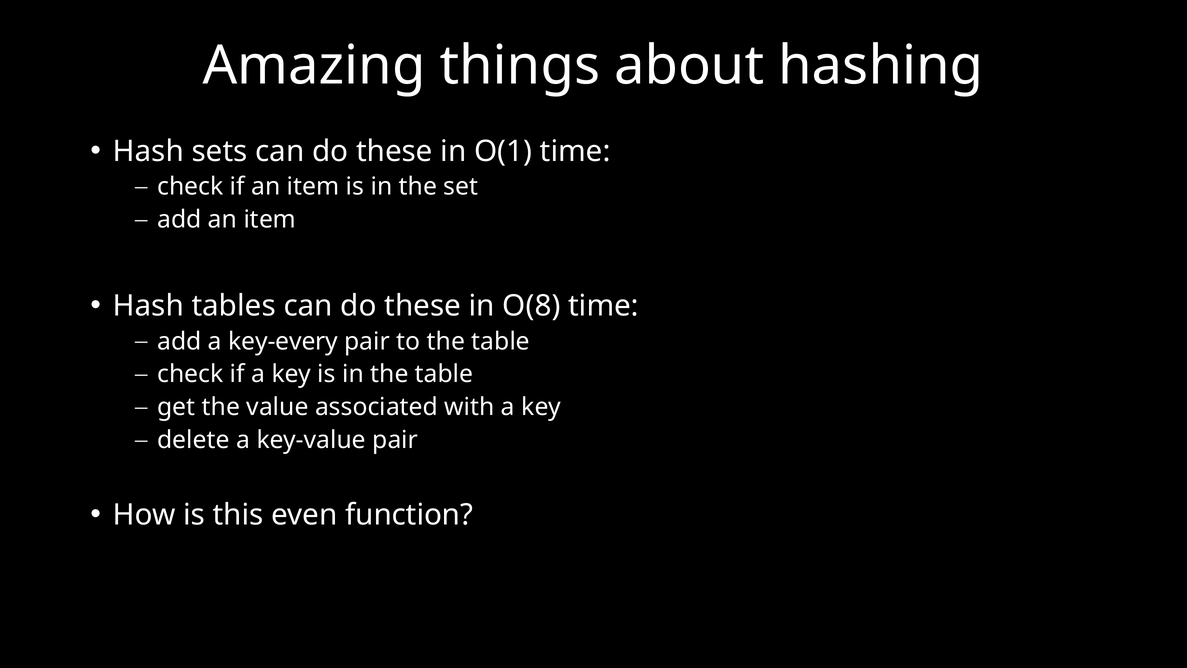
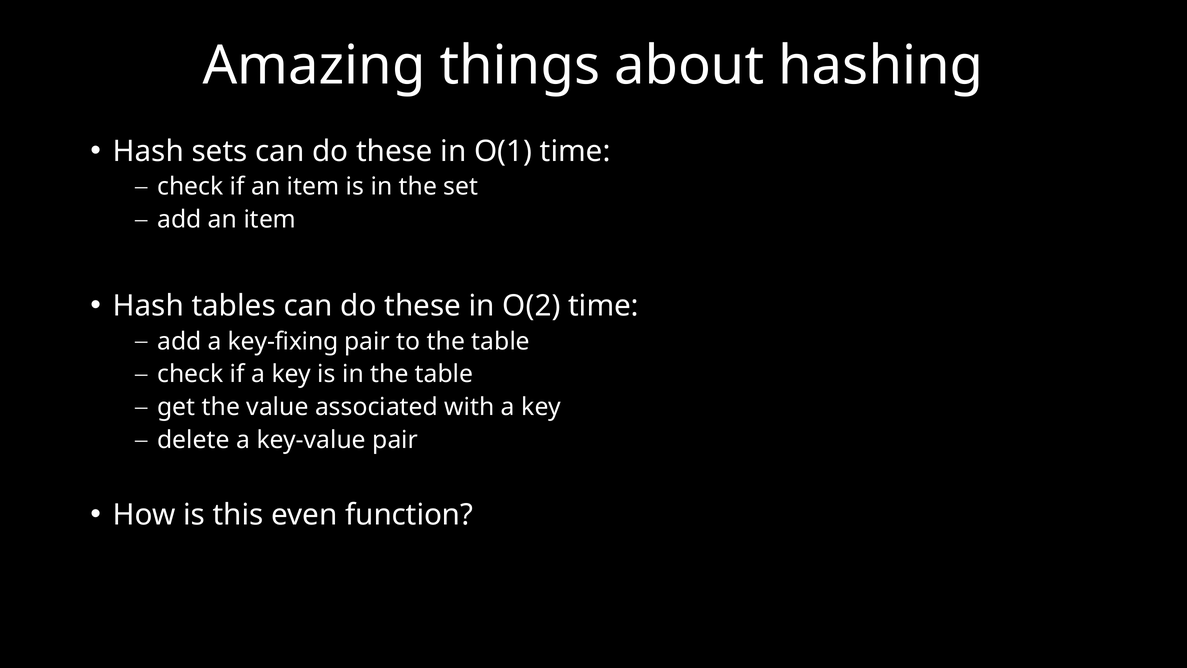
O(8: O(8 -> O(2 (531, 306)
key-every: key-every -> key-fixing (283, 341)
